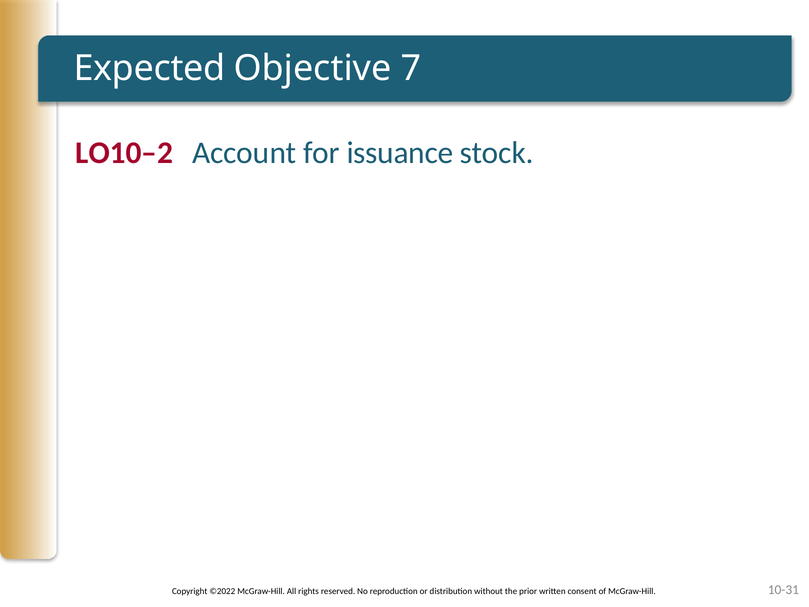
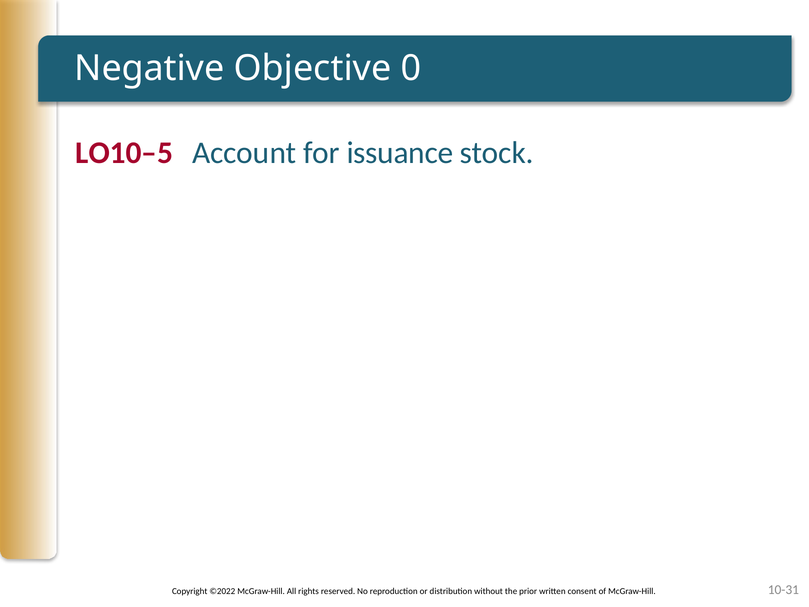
Expected: Expected -> Negative (149, 68)
7: 7 -> 0 (411, 68)
LO10–2: LO10–2 -> LO10–5 (124, 153)
